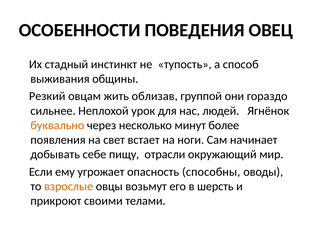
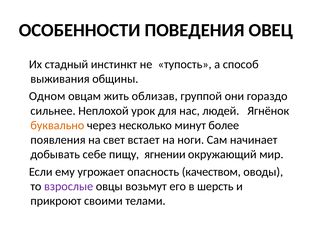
Резкий: Резкий -> Одном (47, 96)
отрасли: отрасли -> ягнении (165, 154)
способны: способны -> качеством (211, 172)
взрослые colour: orange -> purple (69, 186)
